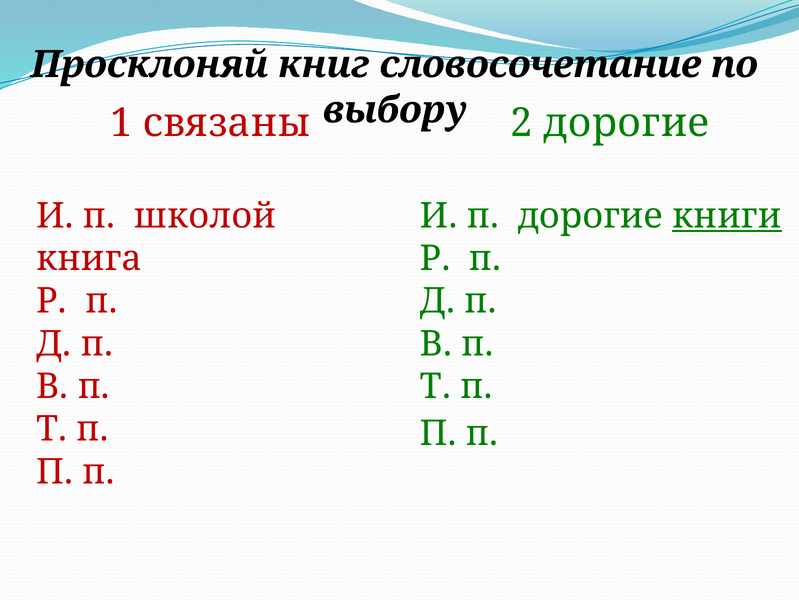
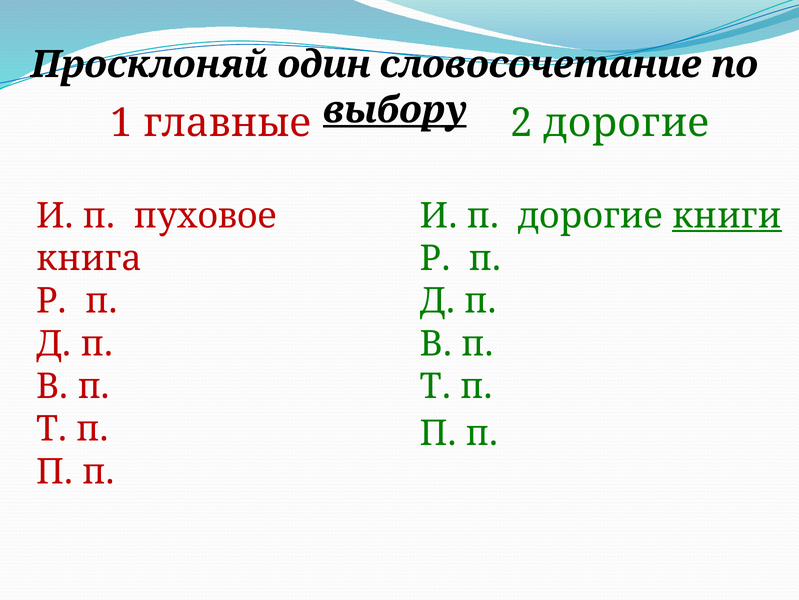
книг: книг -> один (324, 65)
выбору underline: none -> present (395, 110)
связаны: связаны -> главные (227, 123)
школой: школой -> пуховое (205, 216)
